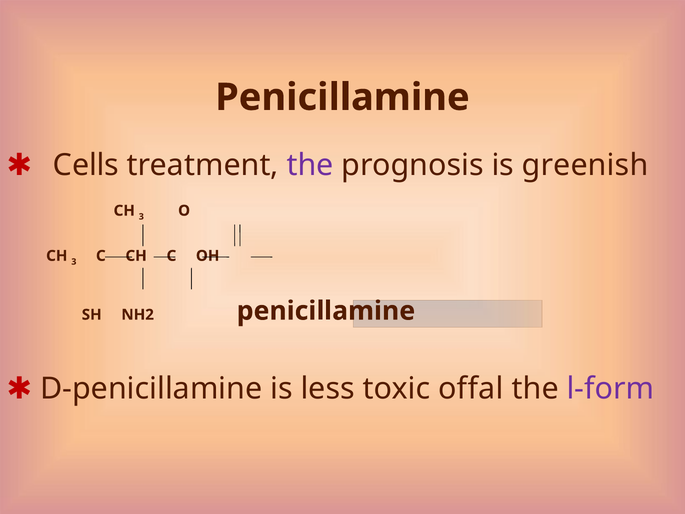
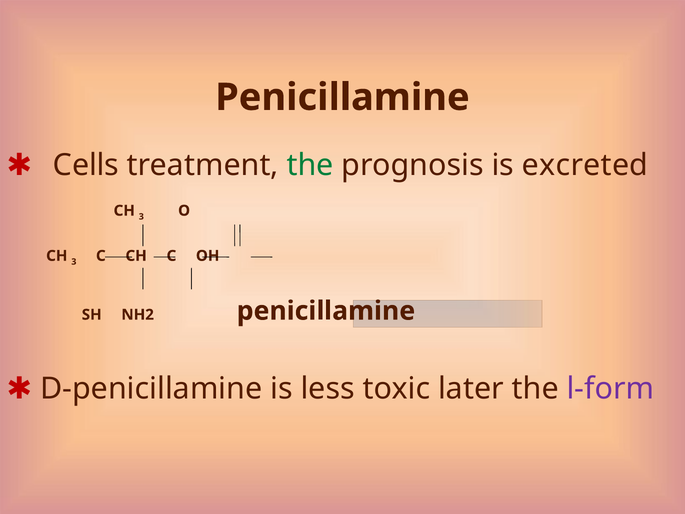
the colour: purple -> green (310, 165)
greenish: greenish -> excreted (585, 165)
offal: offal -> later (471, 389)
